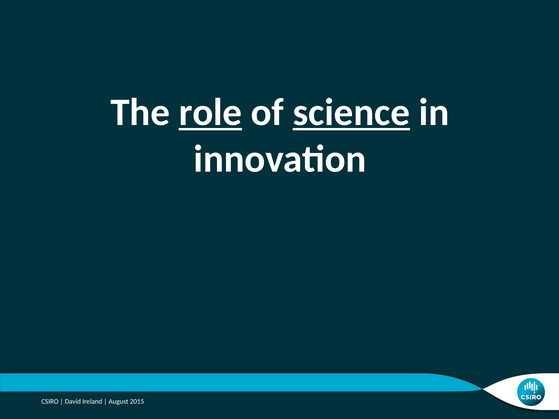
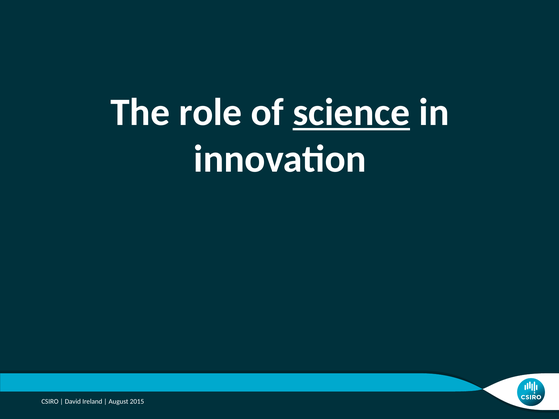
role underline: present -> none (210, 112)
